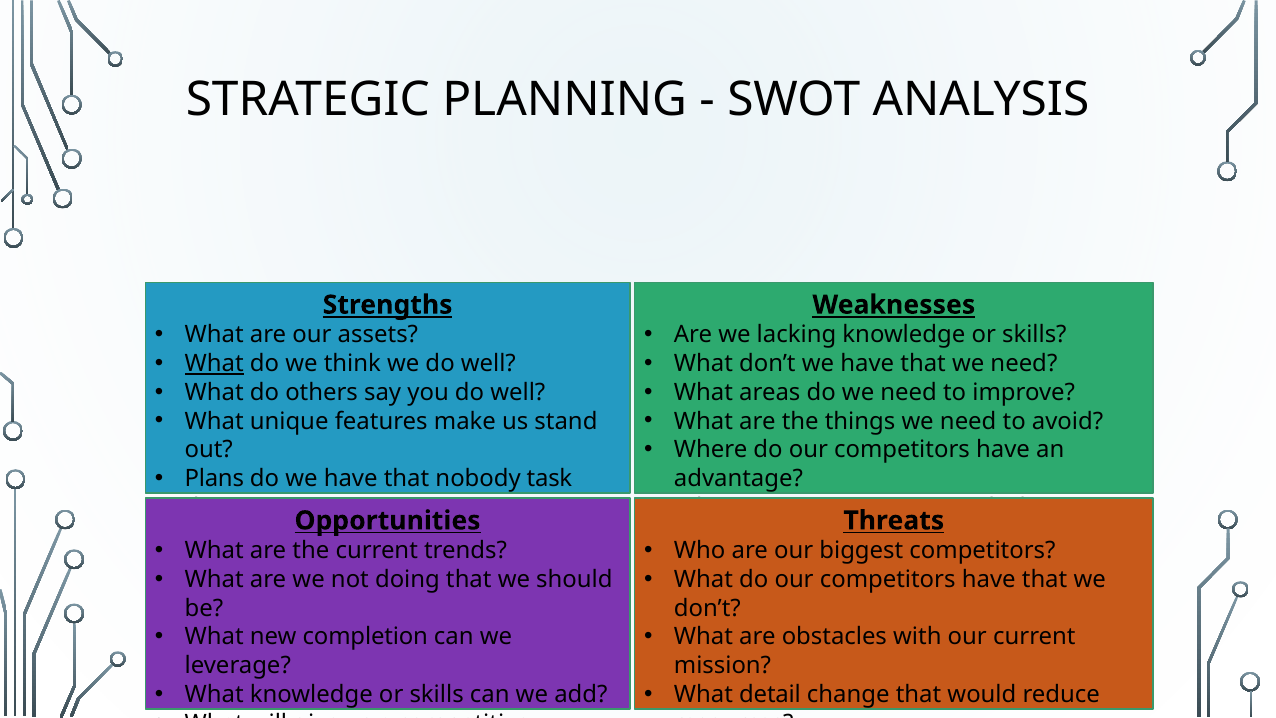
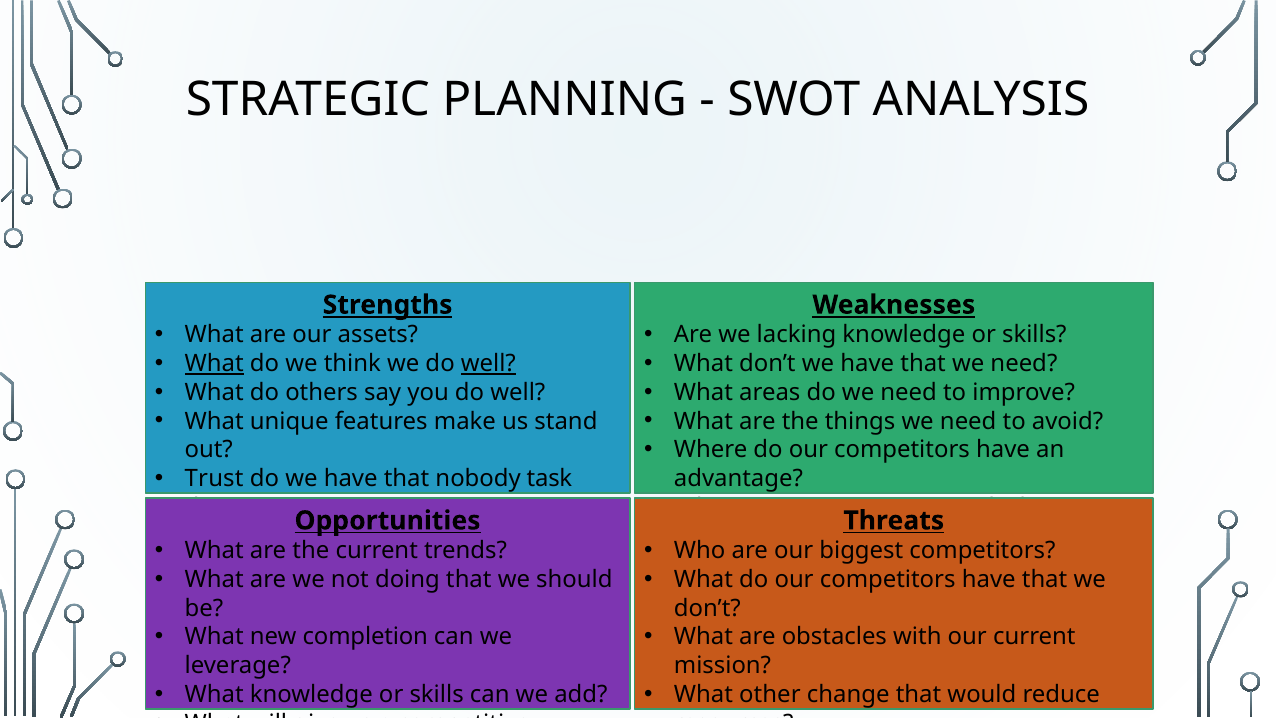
well underline: none -> present (488, 364)
Plans: Plans -> Trust (214, 478)
detail: detail -> other (770, 694)
